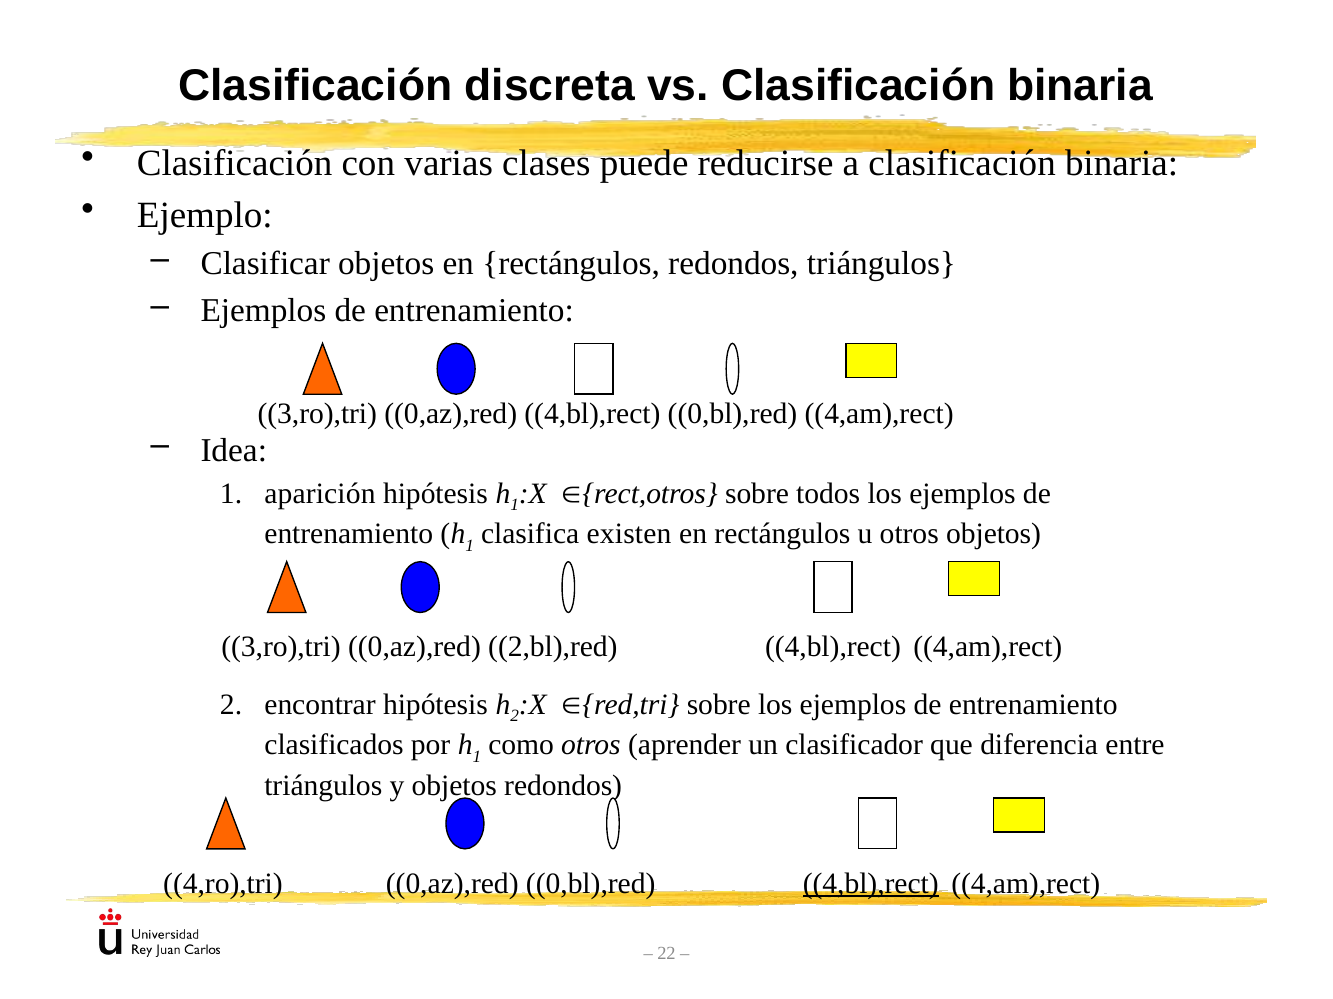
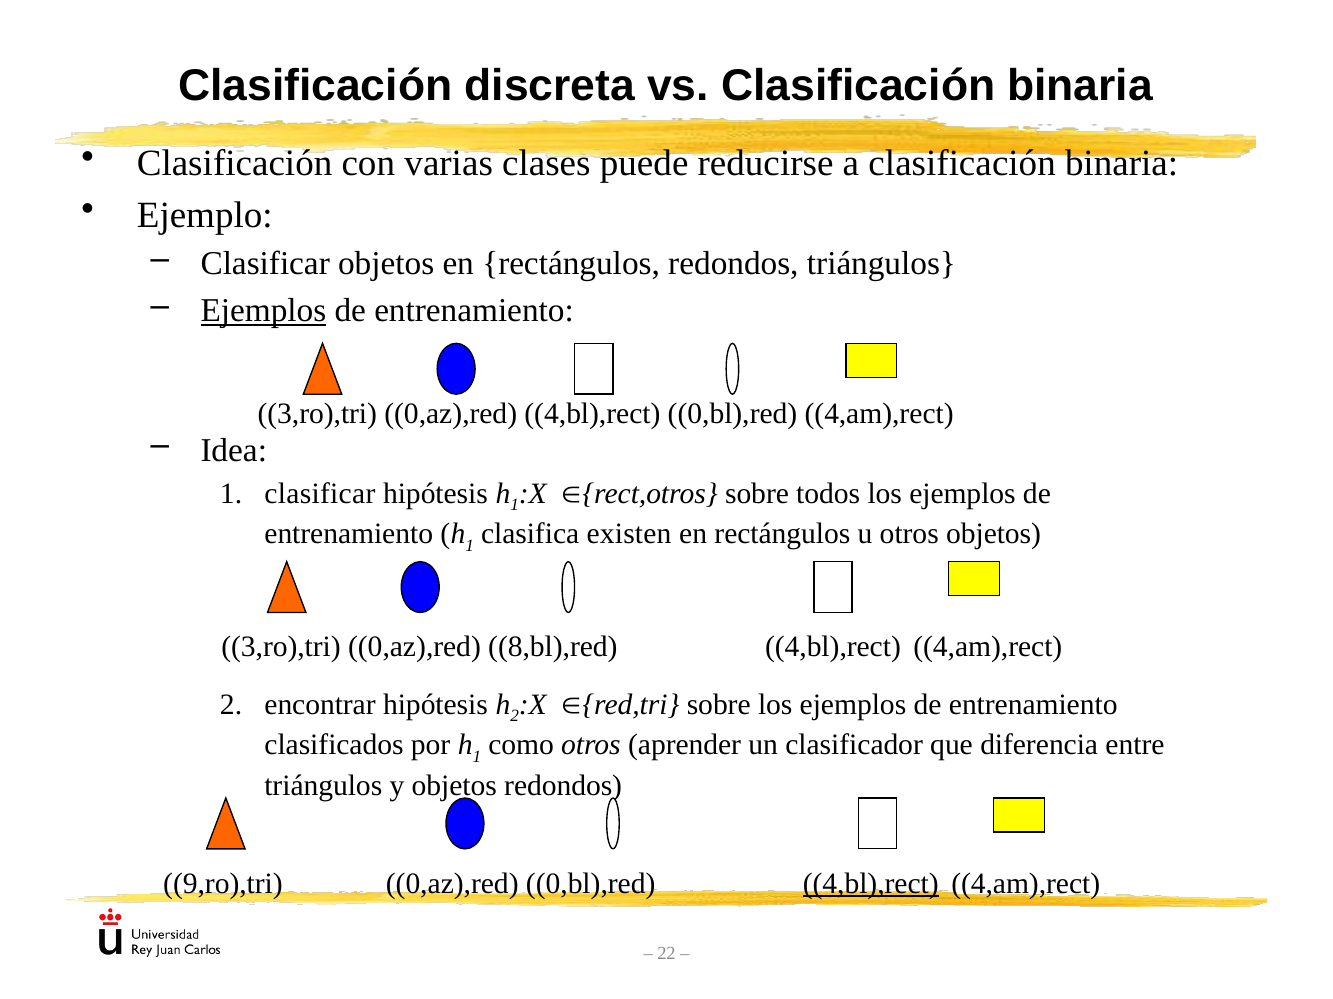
Ejemplos underline: none -> present (263, 311)
aparición: aparición -> clasificar (320, 494)
2,bl),red: 2,bl),red -> 8,bl),red (553, 648)
4,ro),tri: 4,ro),tri -> 9,ro),tri (223, 884)
